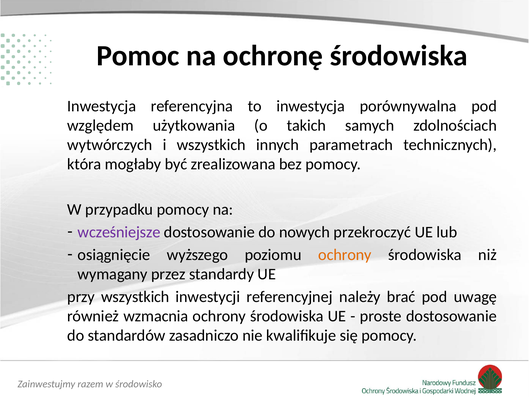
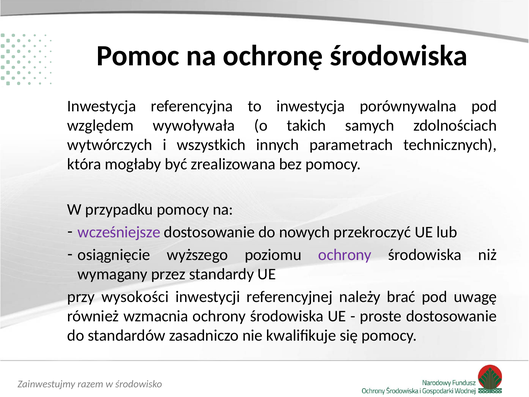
użytkowania: użytkowania -> wywoływała (194, 125)
ochrony colour: orange -> purple (345, 255)
przy wszystkich: wszystkich -> wysokości (135, 296)
